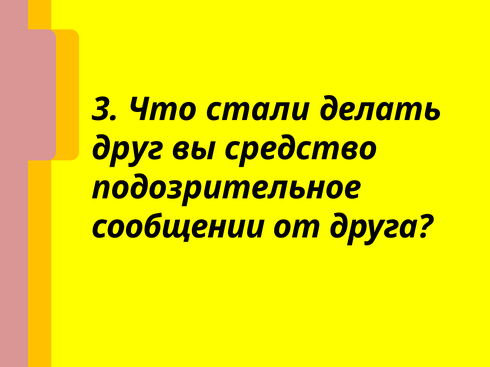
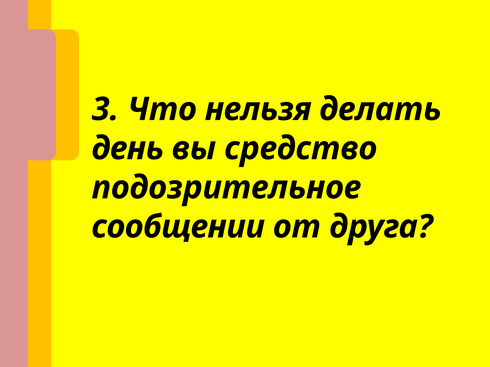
стали: стали -> нельзя (258, 109)
друг: друг -> день (128, 149)
